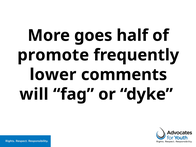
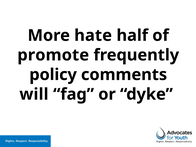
goes: goes -> hate (93, 35)
lower: lower -> policy (53, 75)
